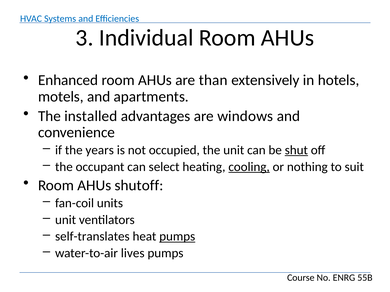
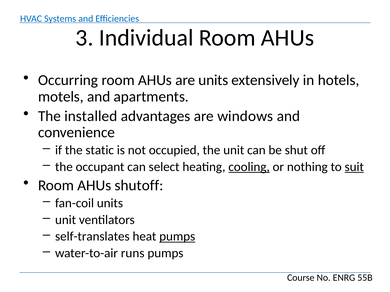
Enhanced: Enhanced -> Occurring (68, 80)
are than: than -> units (213, 80)
years: years -> static (100, 150)
shut underline: present -> none (296, 150)
suit underline: none -> present (354, 167)
lives: lives -> runs (133, 254)
